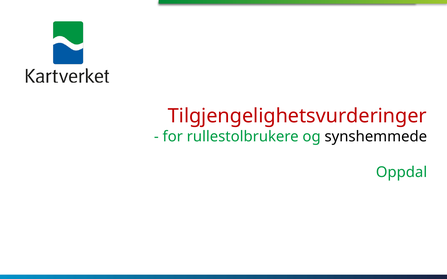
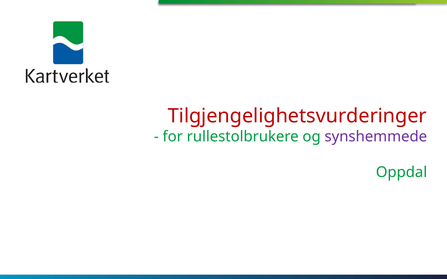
synshemmede colour: black -> purple (376, 137)
